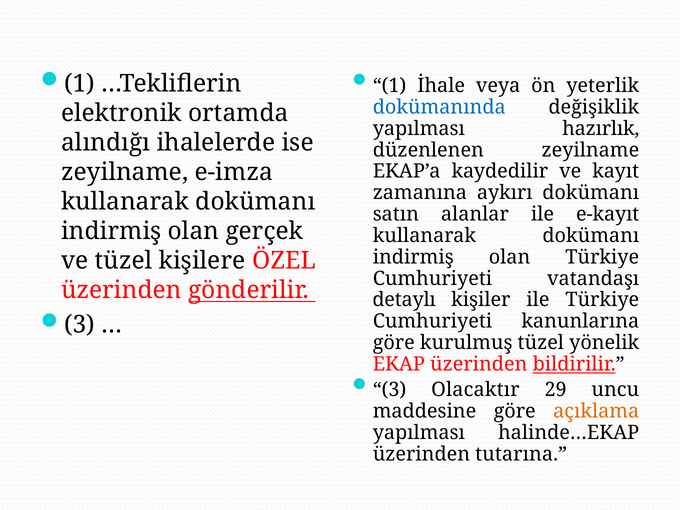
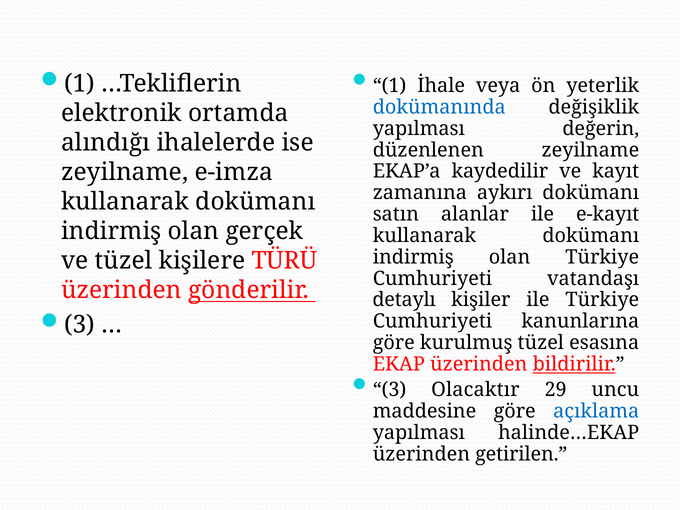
hazırlık: hazırlık -> değerin (601, 129)
ÖZEL: ÖZEL -> TÜRÜ (284, 261)
yönelik: yönelik -> esasına (604, 343)
açıklama colour: orange -> blue (596, 411)
tutarına: tutarına -> getirilen (521, 454)
